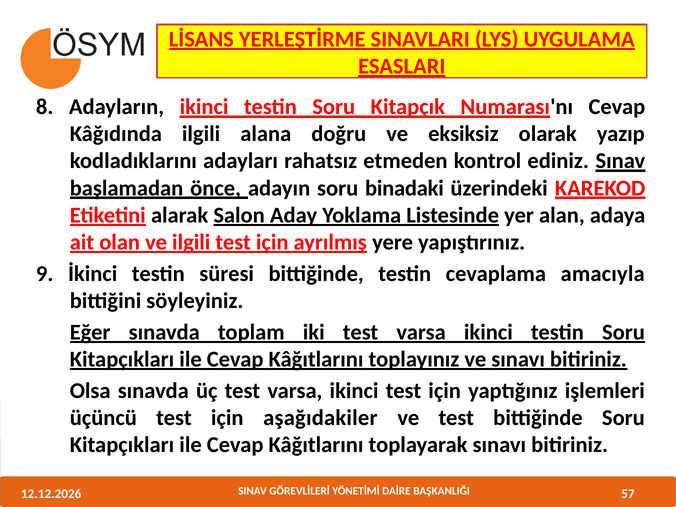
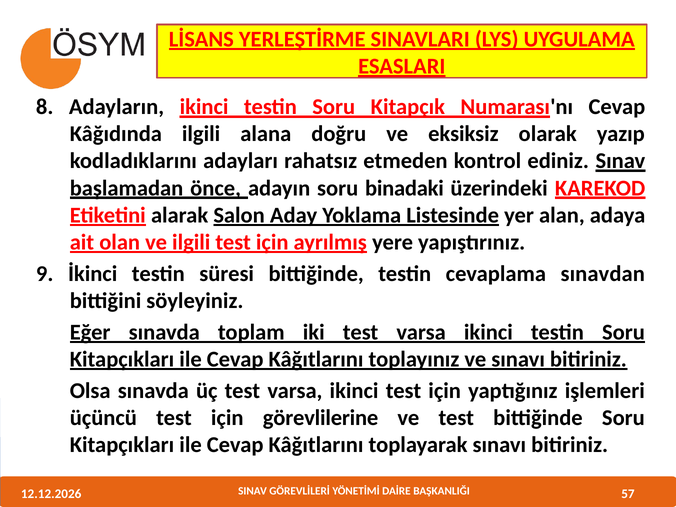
amacıyla: amacıyla -> sınavdan (603, 274)
aşağıdakiler: aşağıdakiler -> görevlilerine (321, 418)
